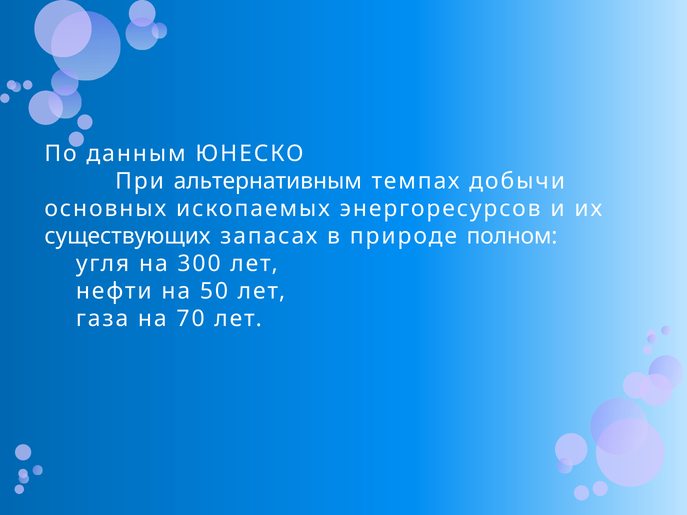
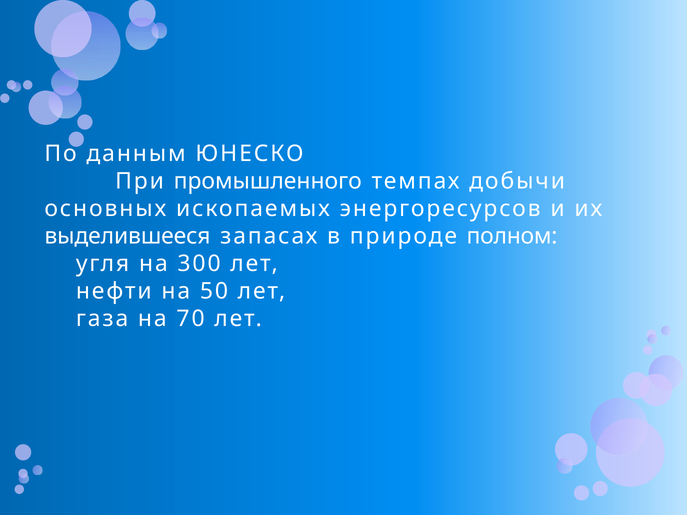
альтернативным: альтернативным -> промышленного (268, 181)
существующих: существующих -> выделившееся (127, 236)
